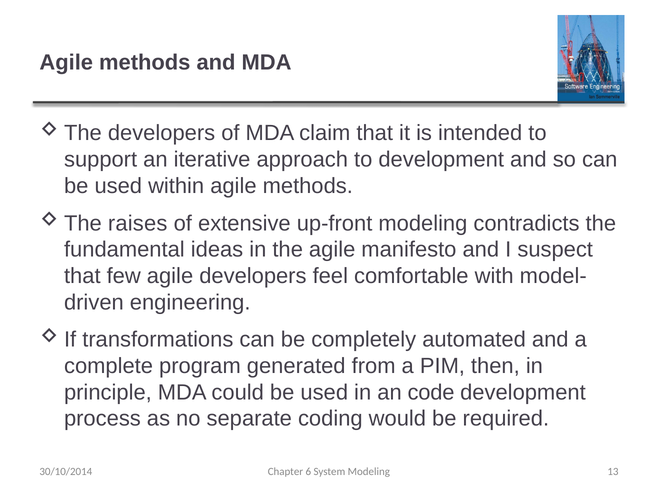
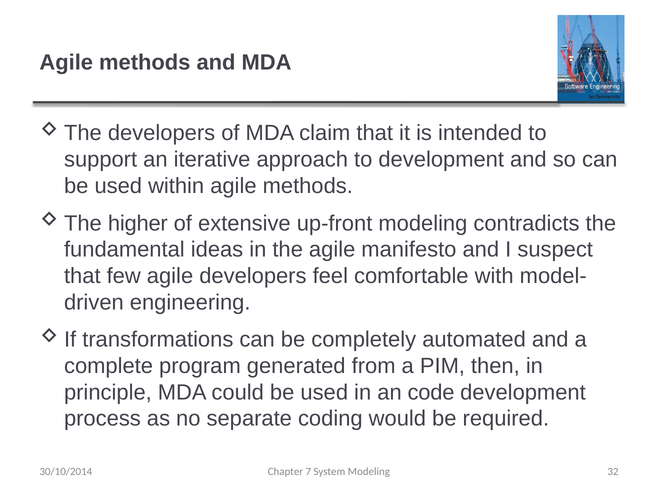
raises: raises -> higher (138, 223)
6: 6 -> 7 (308, 471)
13: 13 -> 32 (613, 471)
